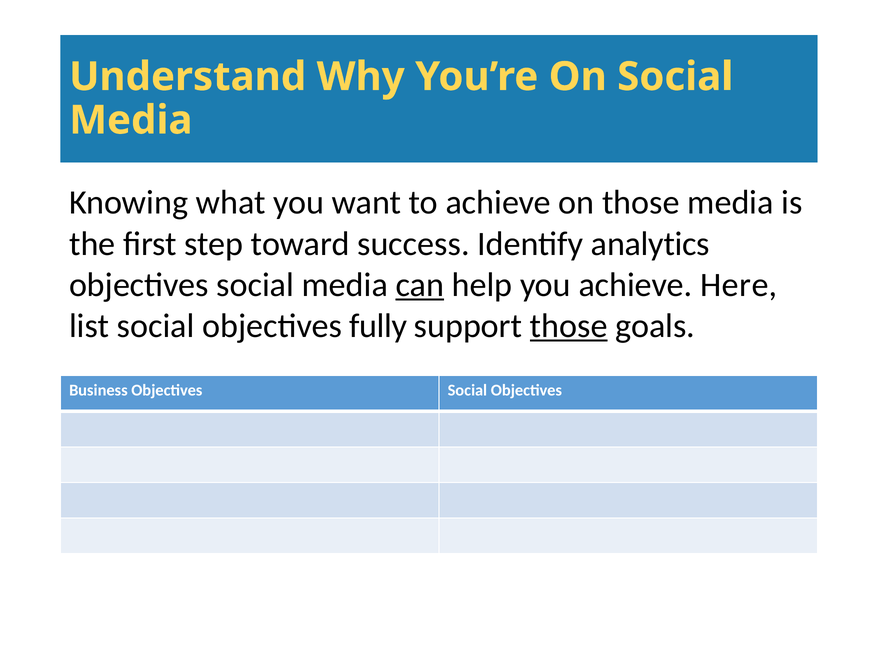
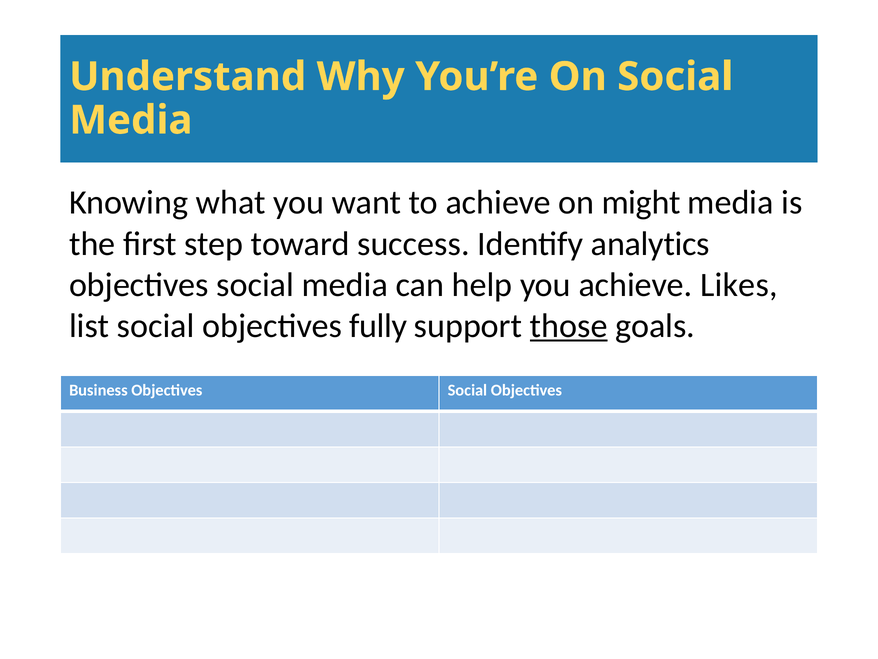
on those: those -> might (641, 203)
can underline: present -> none (420, 285)
Here: Here -> Likes (739, 285)
